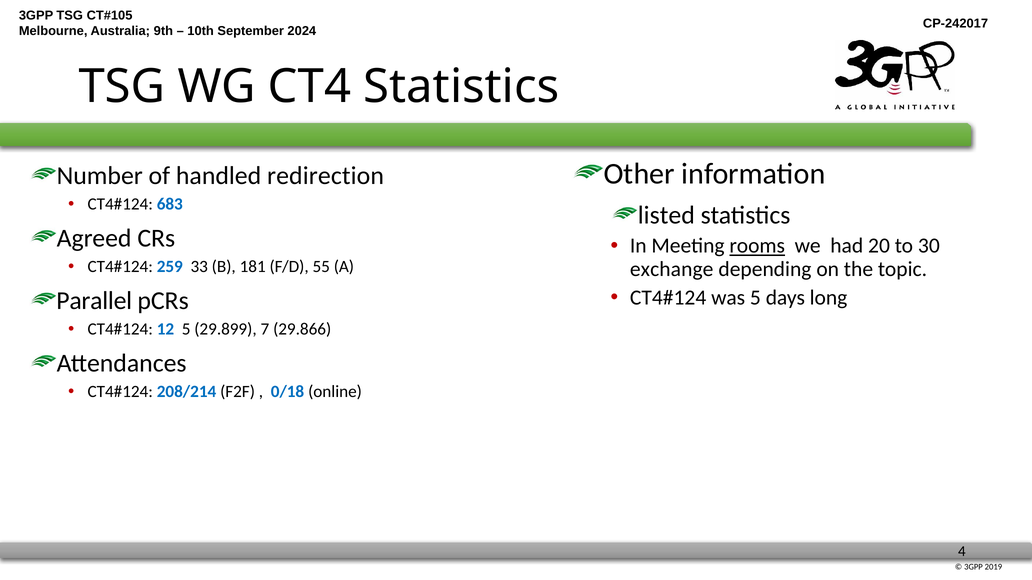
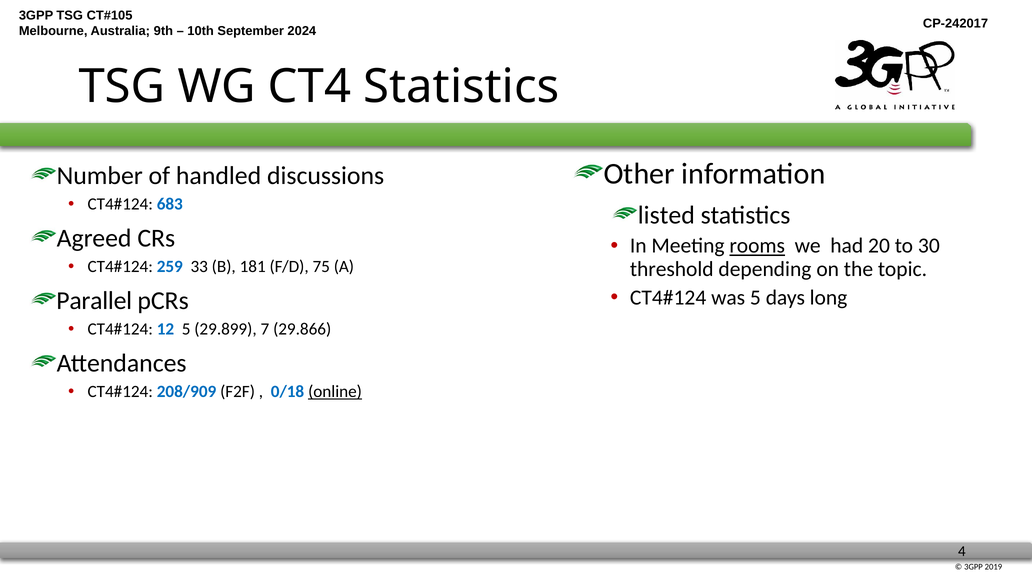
redirection: redirection -> discussions (326, 176)
55: 55 -> 75 (321, 267)
exchange: exchange -> threshold (672, 269)
208/214: 208/214 -> 208/909 (187, 392)
online underline: none -> present (335, 392)
